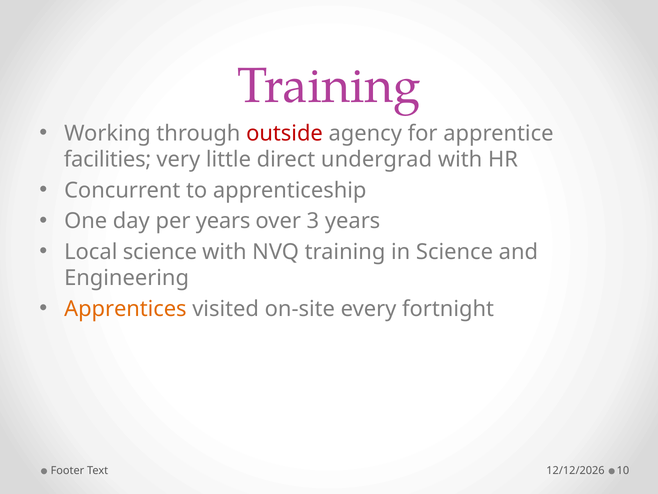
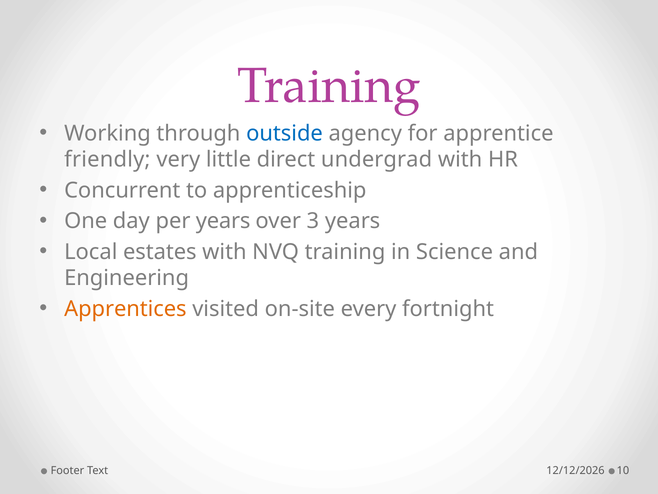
outside colour: red -> blue (285, 133)
facilities: facilities -> friendly (107, 159)
Local science: science -> estates (160, 252)
